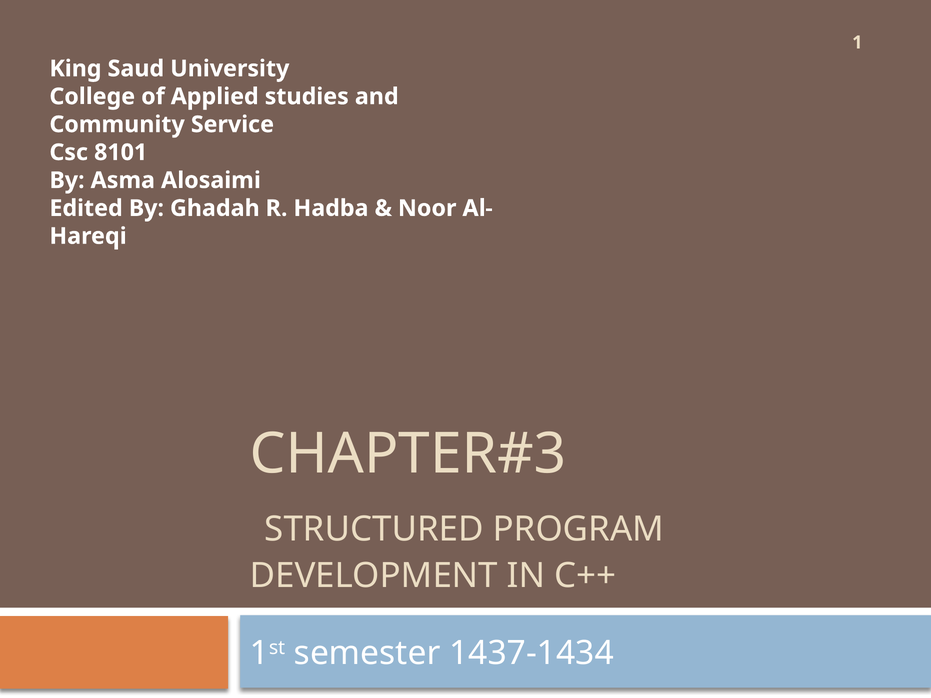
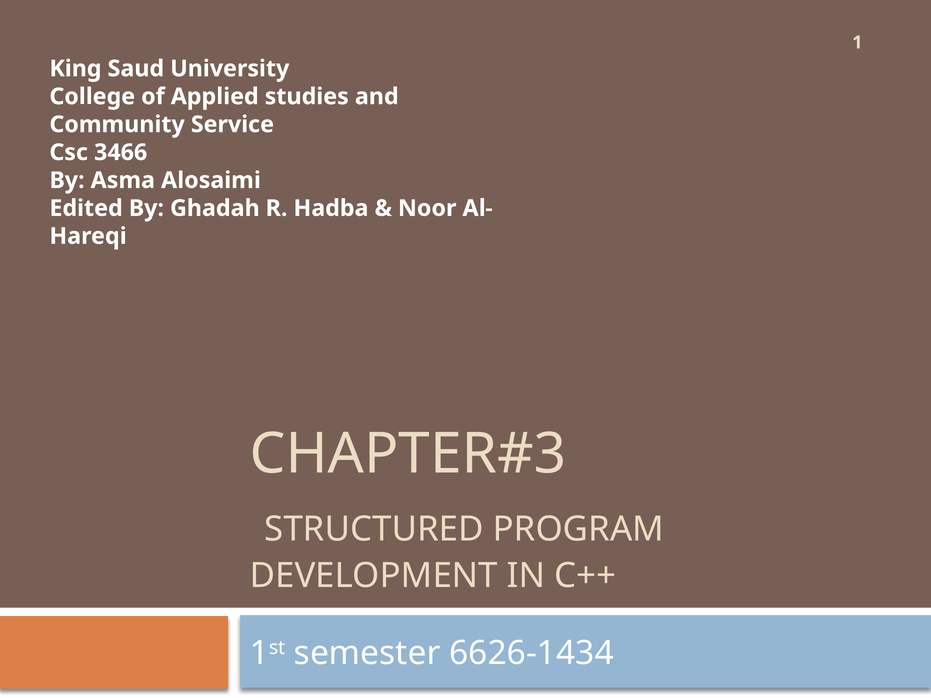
8101: 8101 -> 3466 (121, 152)
1437-1434: 1437-1434 -> 6626-1434 (532, 653)
